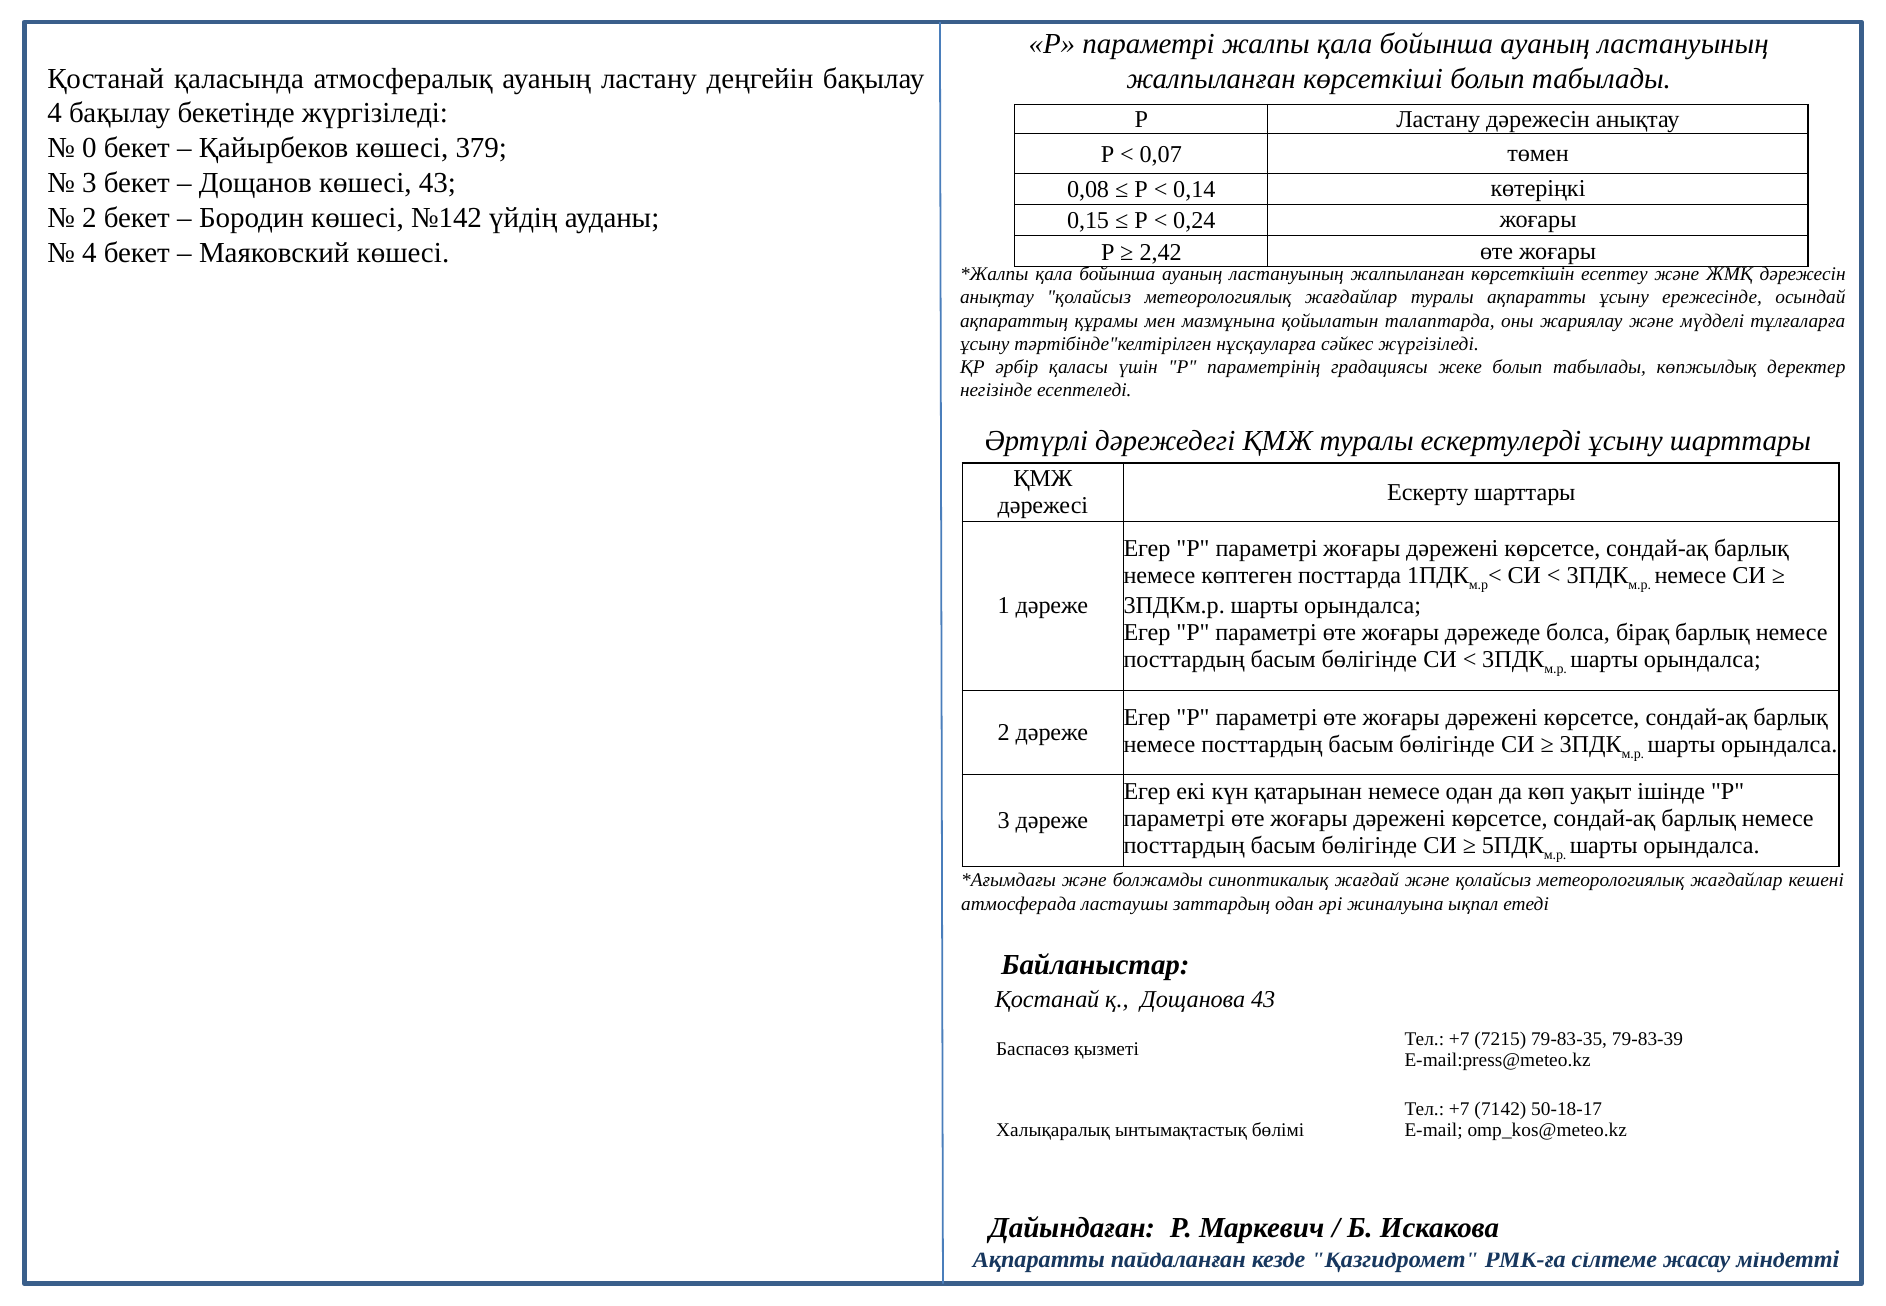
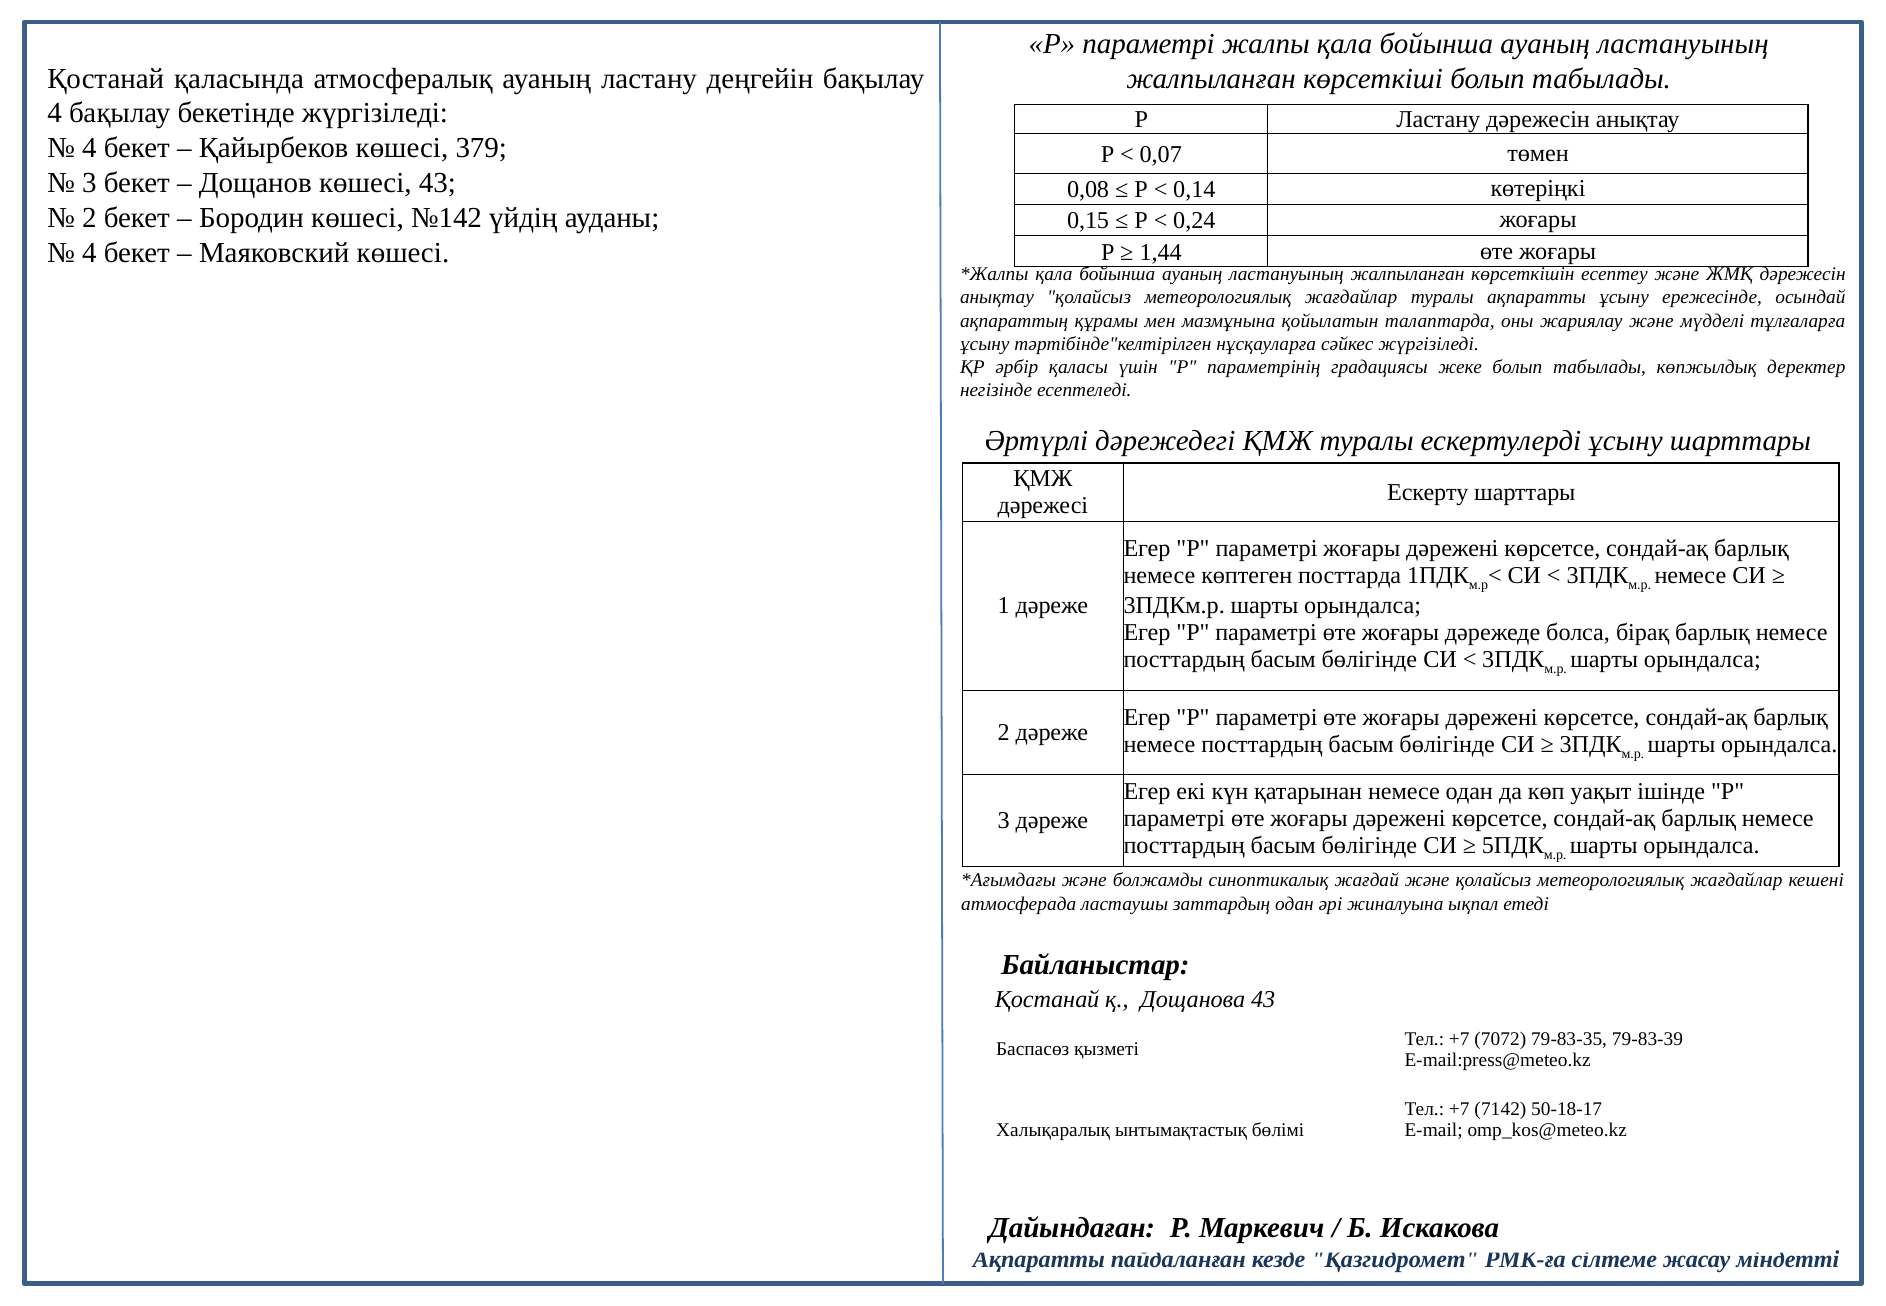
0: 0 -> 4 (89, 148)
2,42: 2,42 -> 1,44 (1161, 252)
7215: 7215 -> 7072 (1500, 1038)
